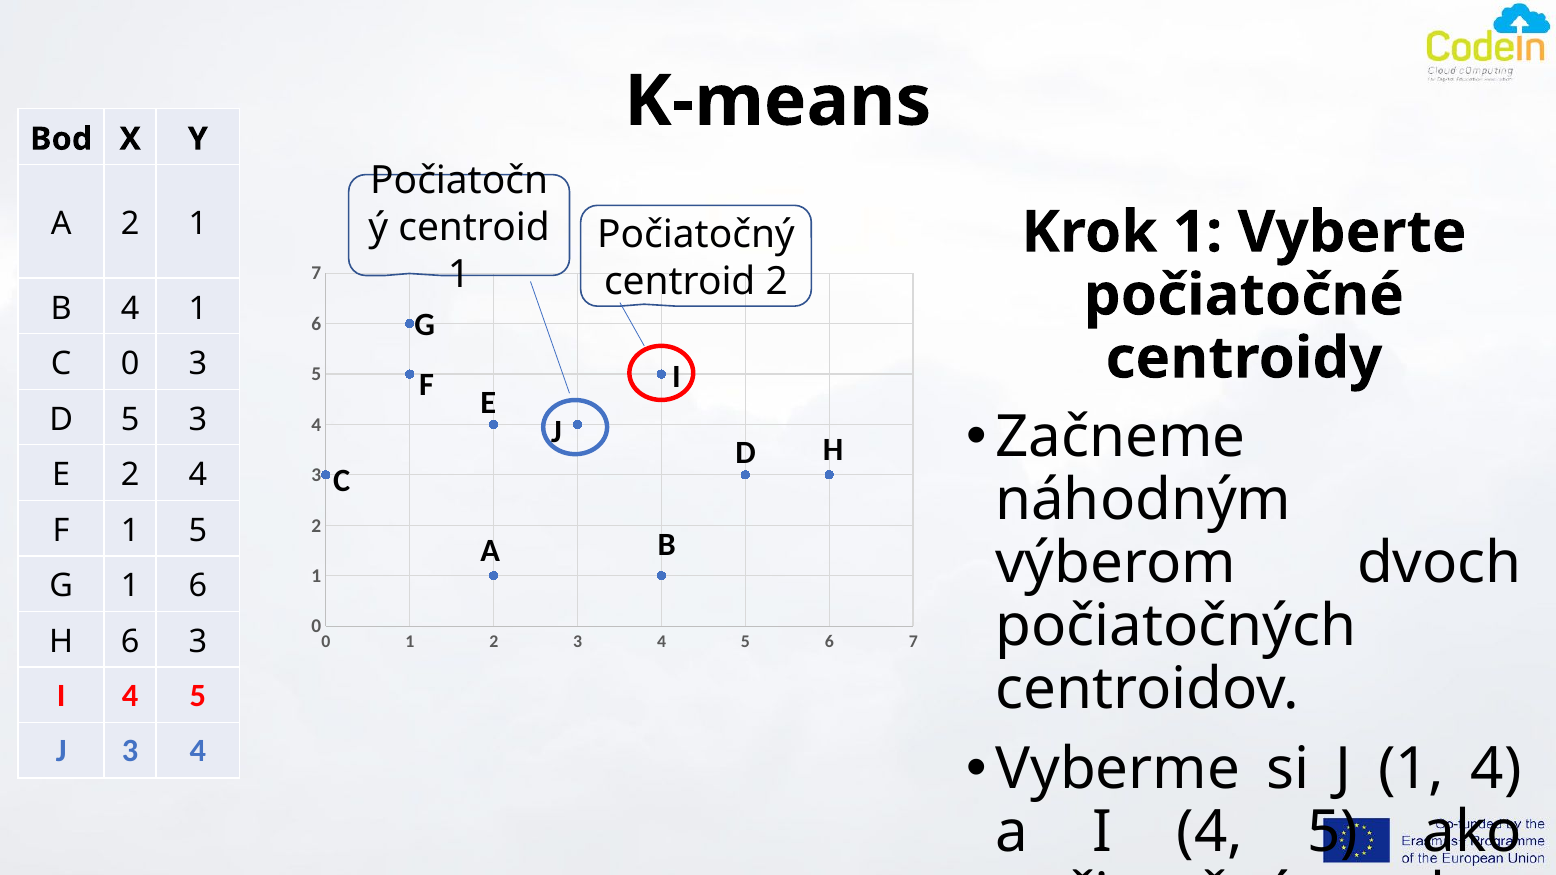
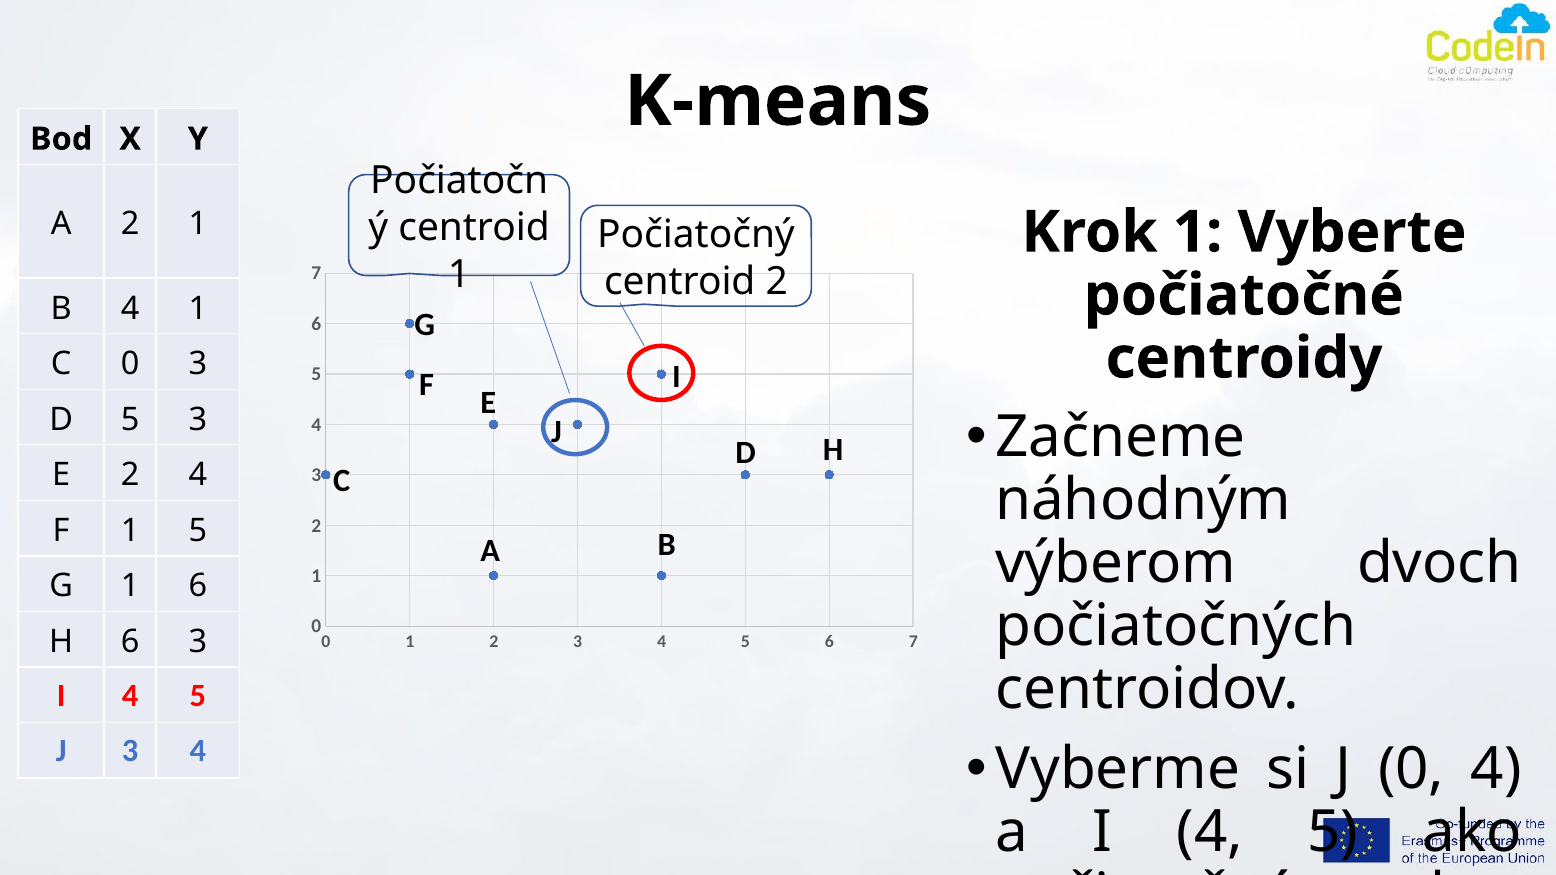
J 1: 1 -> 0 (1411, 769)
